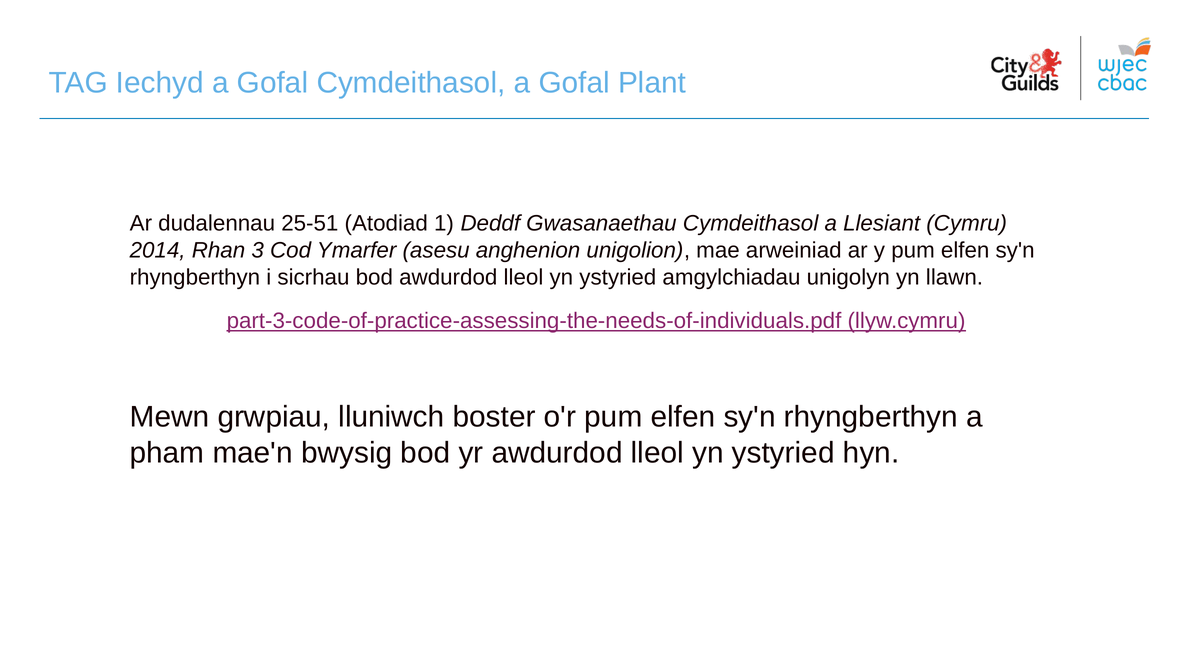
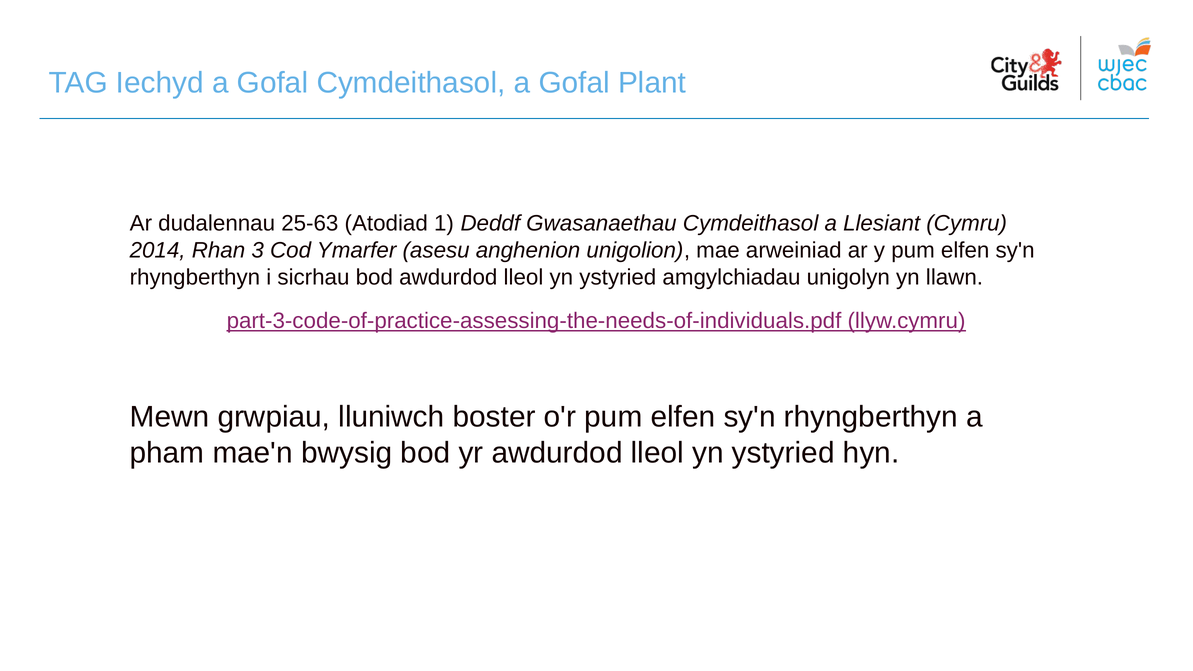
25-51: 25-51 -> 25-63 (310, 224)
